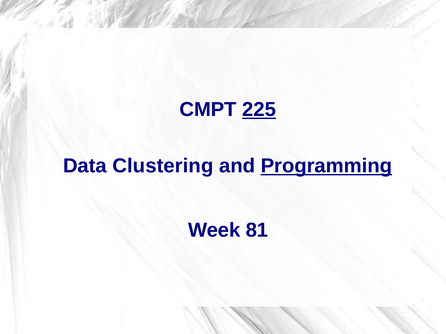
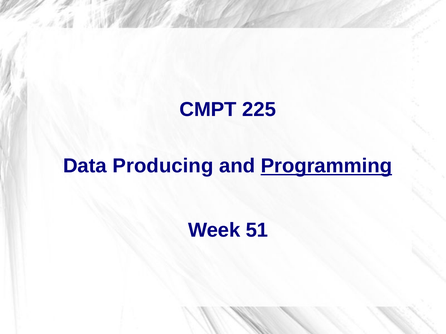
225 underline: present -> none (259, 110)
Clustering: Clustering -> Producing (163, 166)
81: 81 -> 51 (257, 231)
